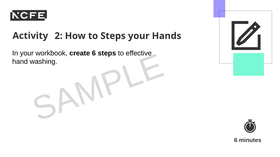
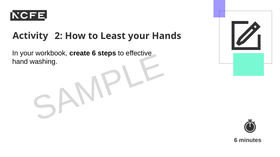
to Steps: Steps -> Least (113, 36)
